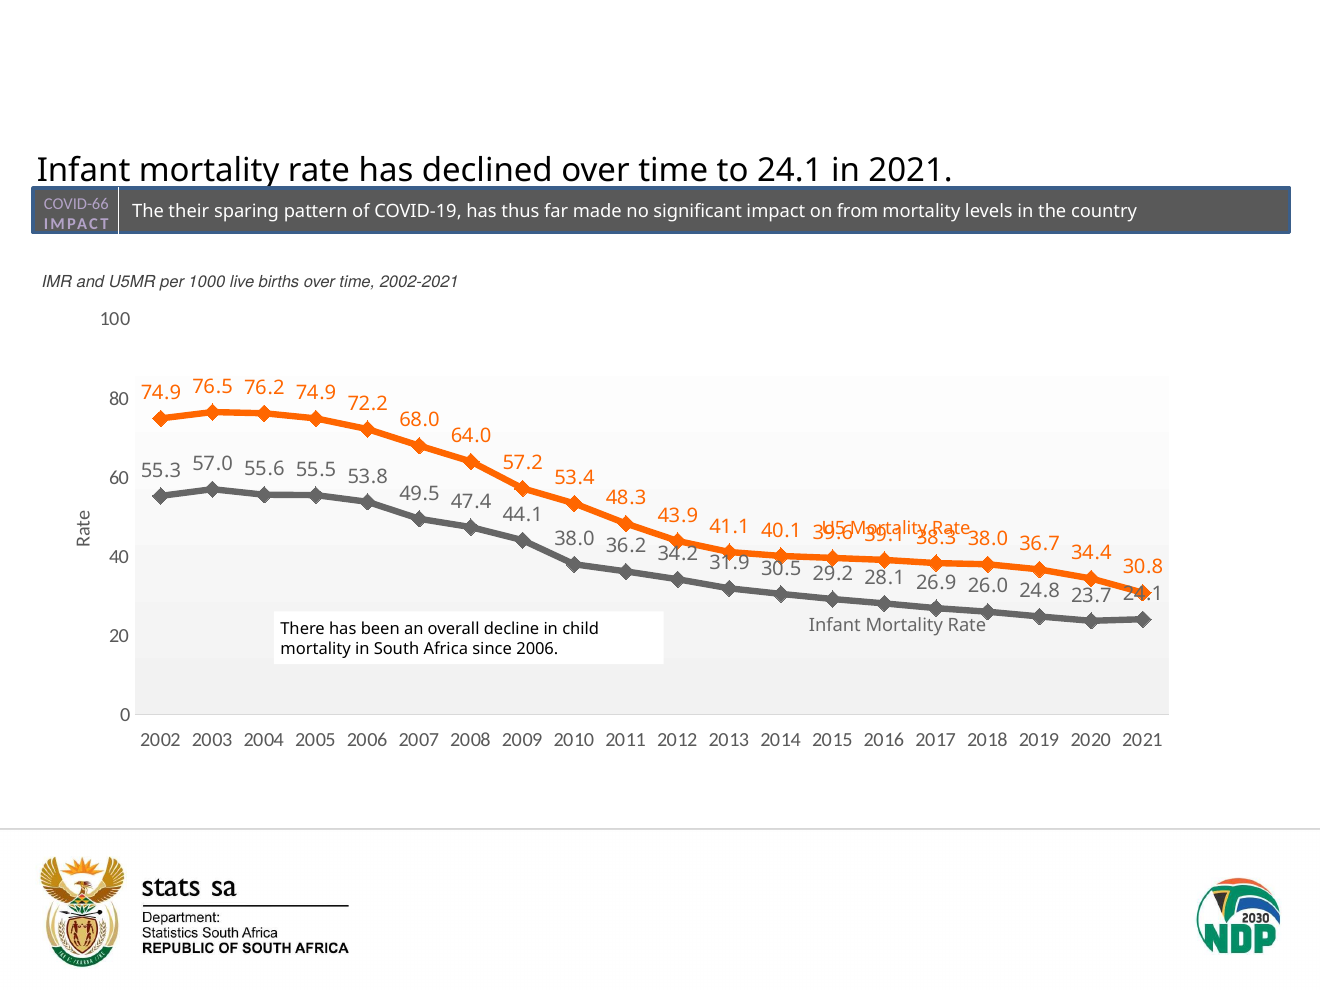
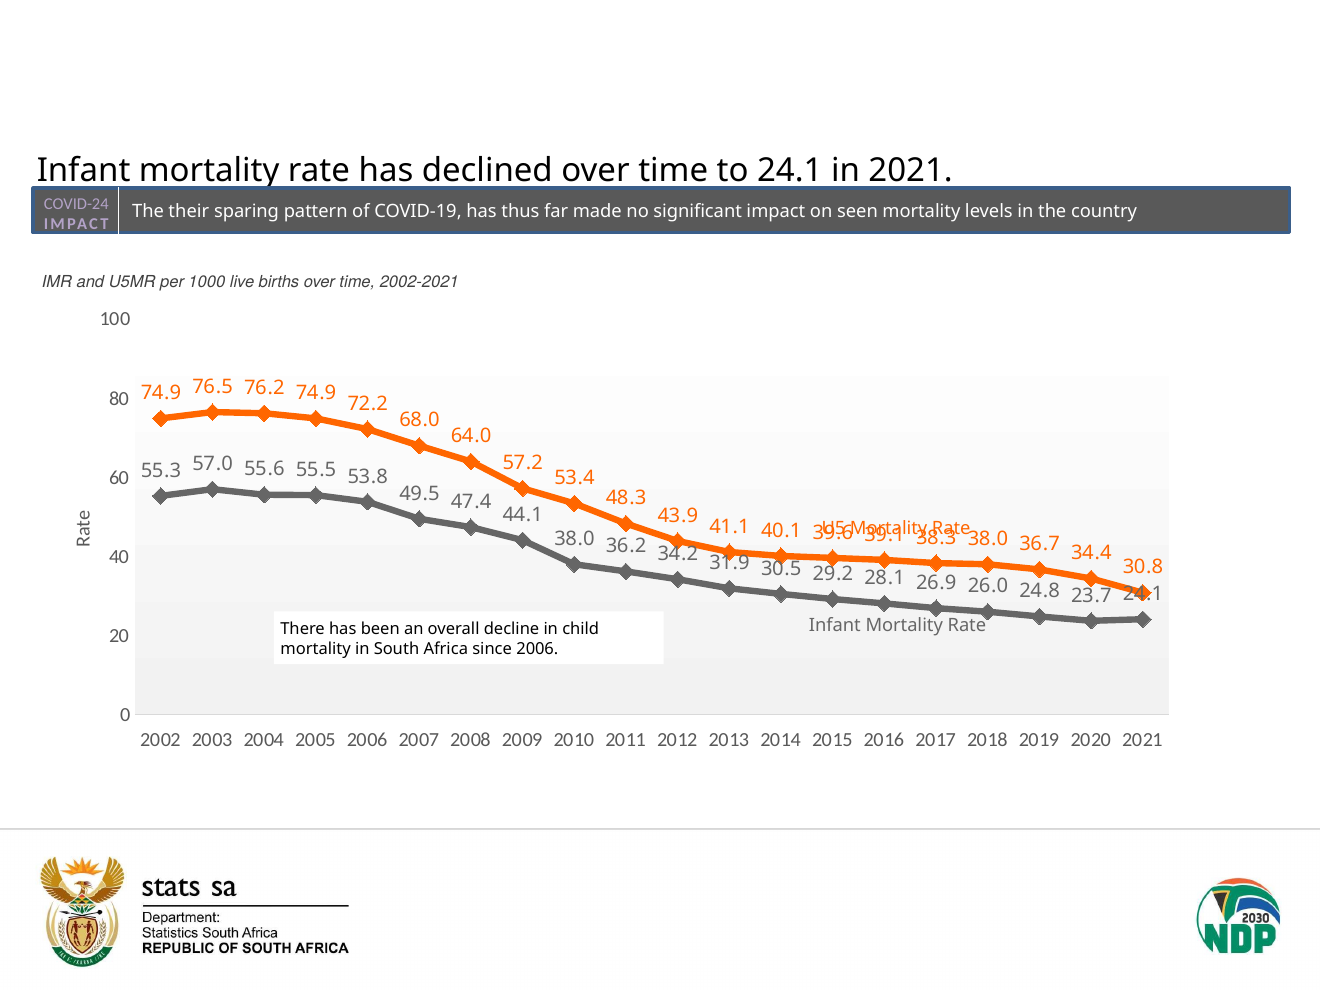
COVID-66: COVID-66 -> COVID-24 (76, 204)
from: from -> seen (857, 212)
